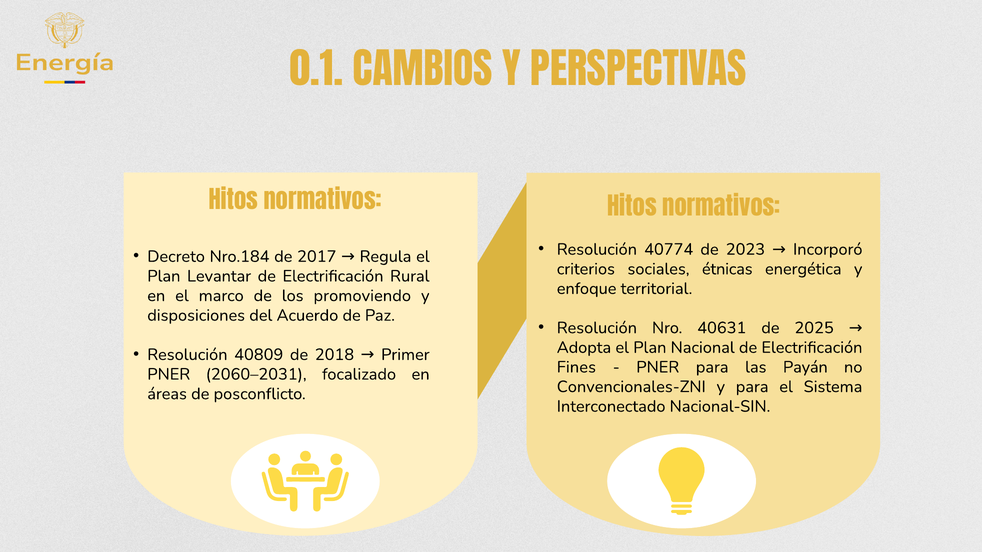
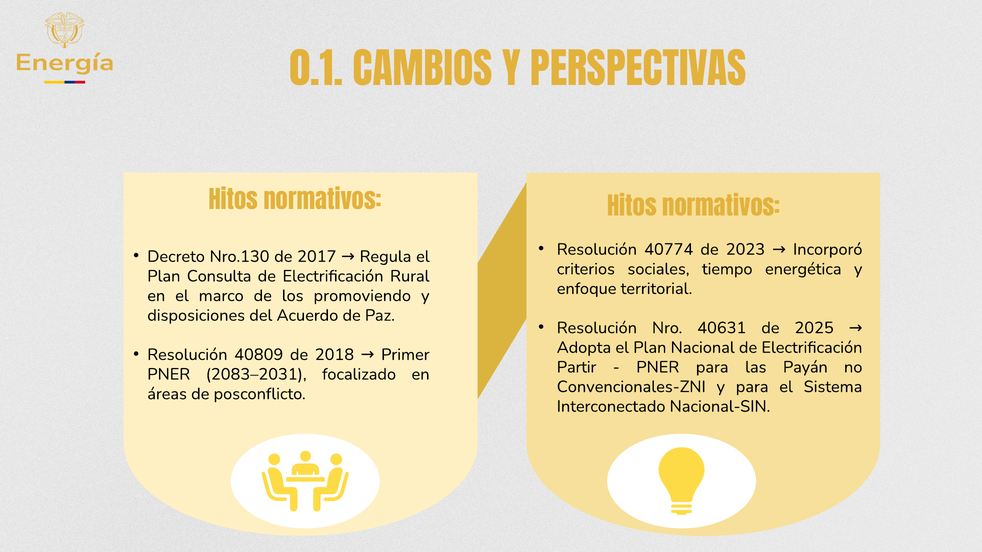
Nro.184: Nro.184 -> Nro.130 (240, 257)
étnicas: étnicas -> tiempo (727, 269)
Levantar: Levantar -> Consulta (219, 276)
Fines: Fines -> Partir (577, 367)
2060–2031: 2060–2031 -> 2083–2031 (256, 374)
